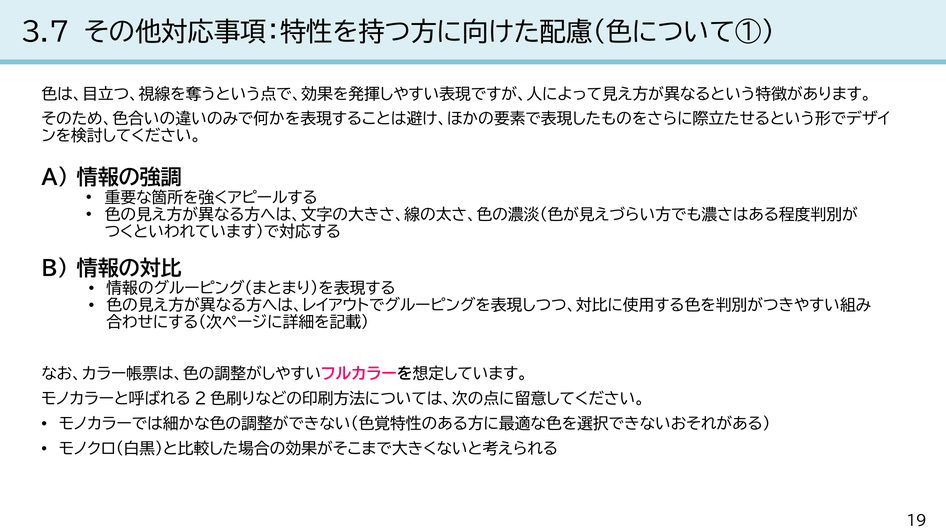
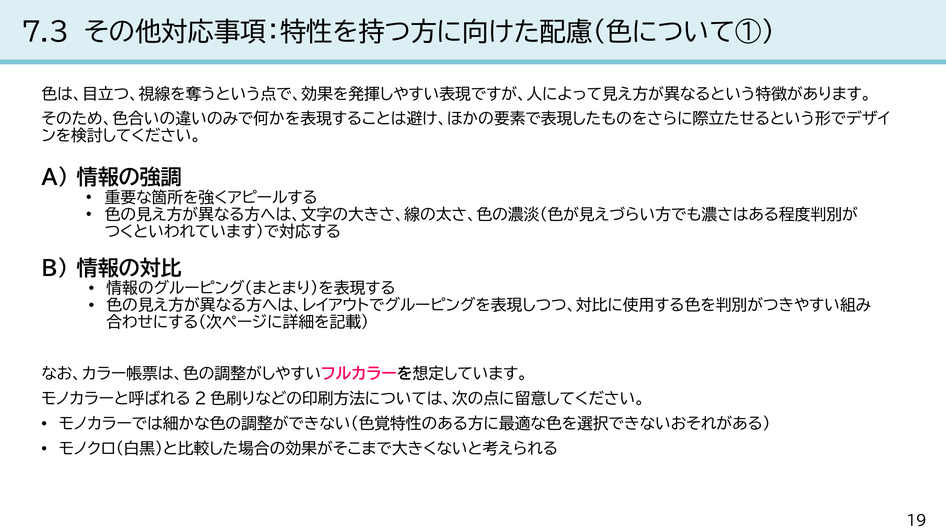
3.7: 3.7 -> 7.3 (45, 33)
